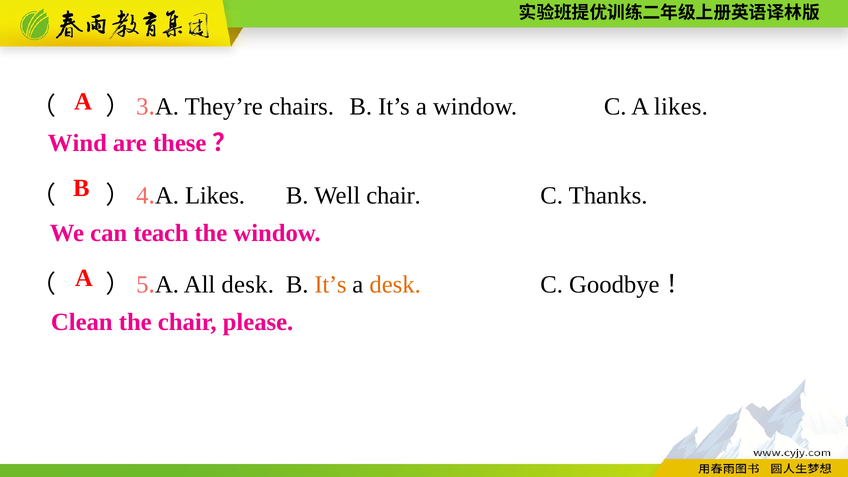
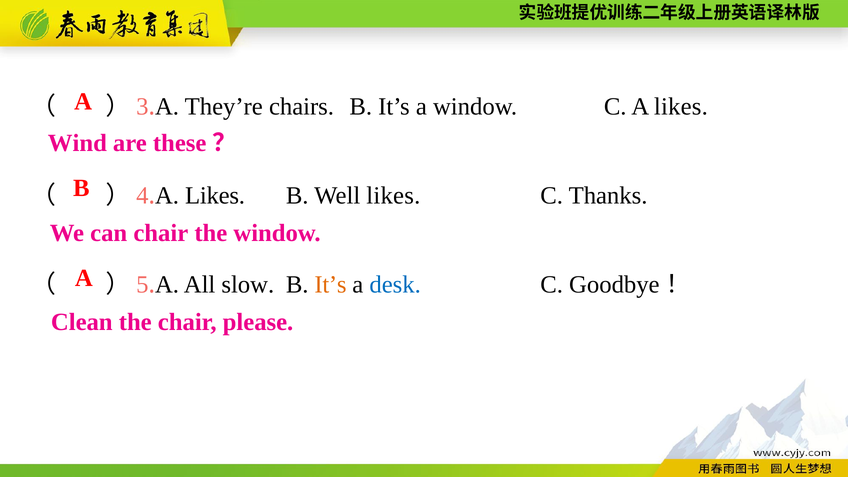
Well chair: chair -> likes (393, 196)
can teach: teach -> chair (161, 233)
All desk: desk -> slow (248, 285)
desk colour: orange -> blue (395, 285)
